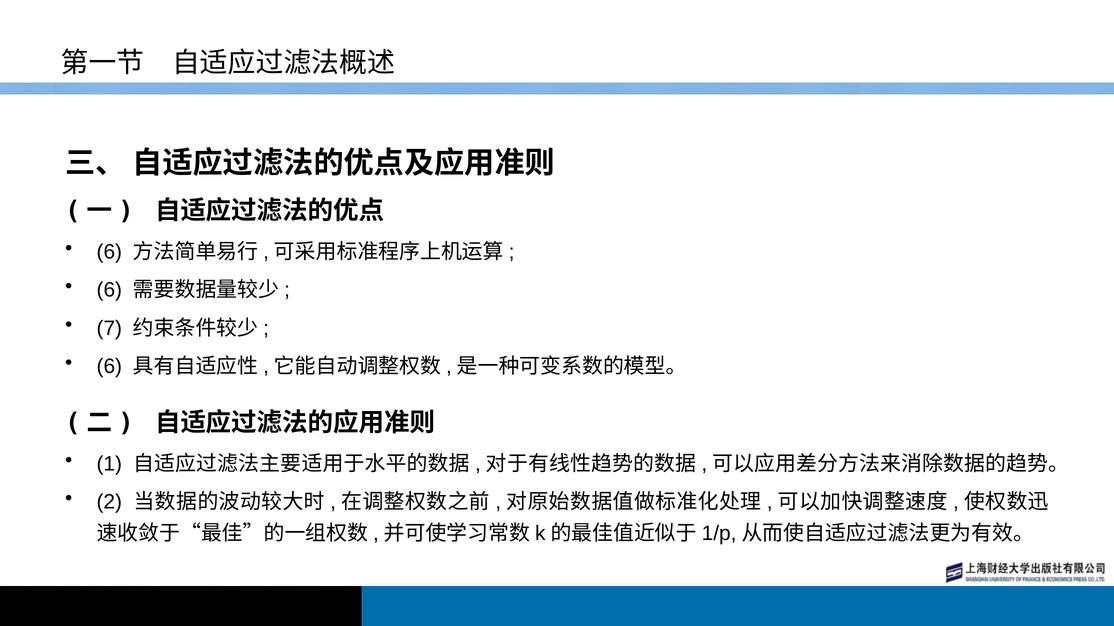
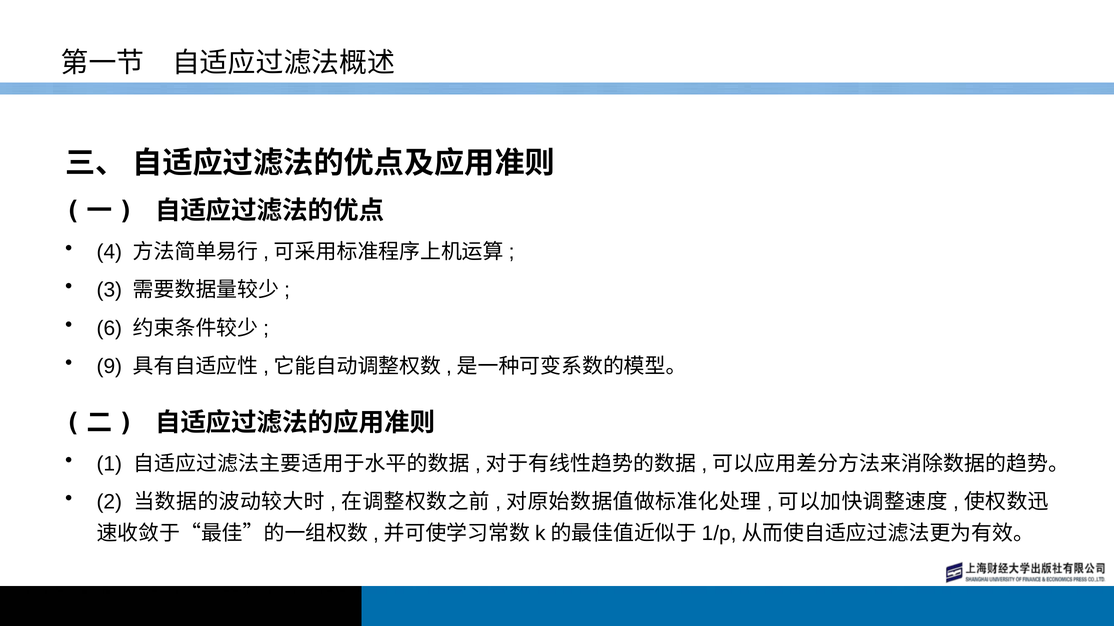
6: 6 -> 4 (109, 252)
6: 6 -> 3 (109, 290)
7: 7 -> 6 (109, 329)
6: 6 -> 9 (109, 367)
